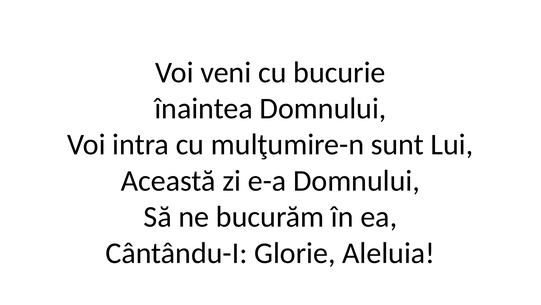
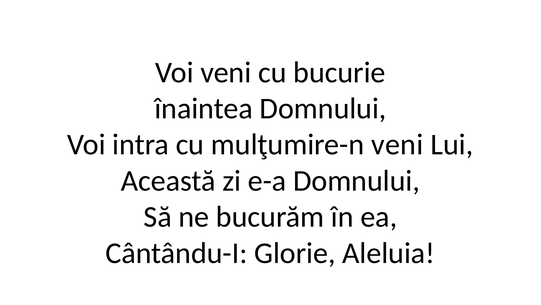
mulţumire-n sunt: sunt -> veni (397, 144)
